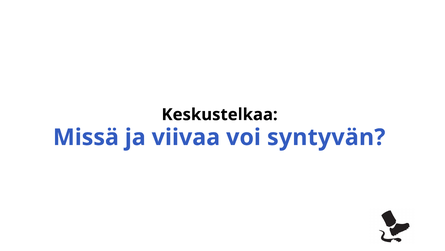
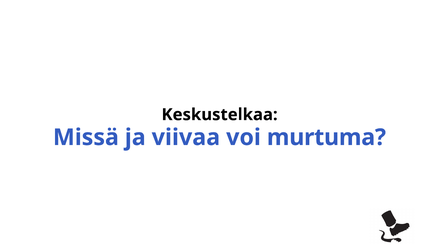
syntyvän: syntyvän -> murtuma (326, 137)
